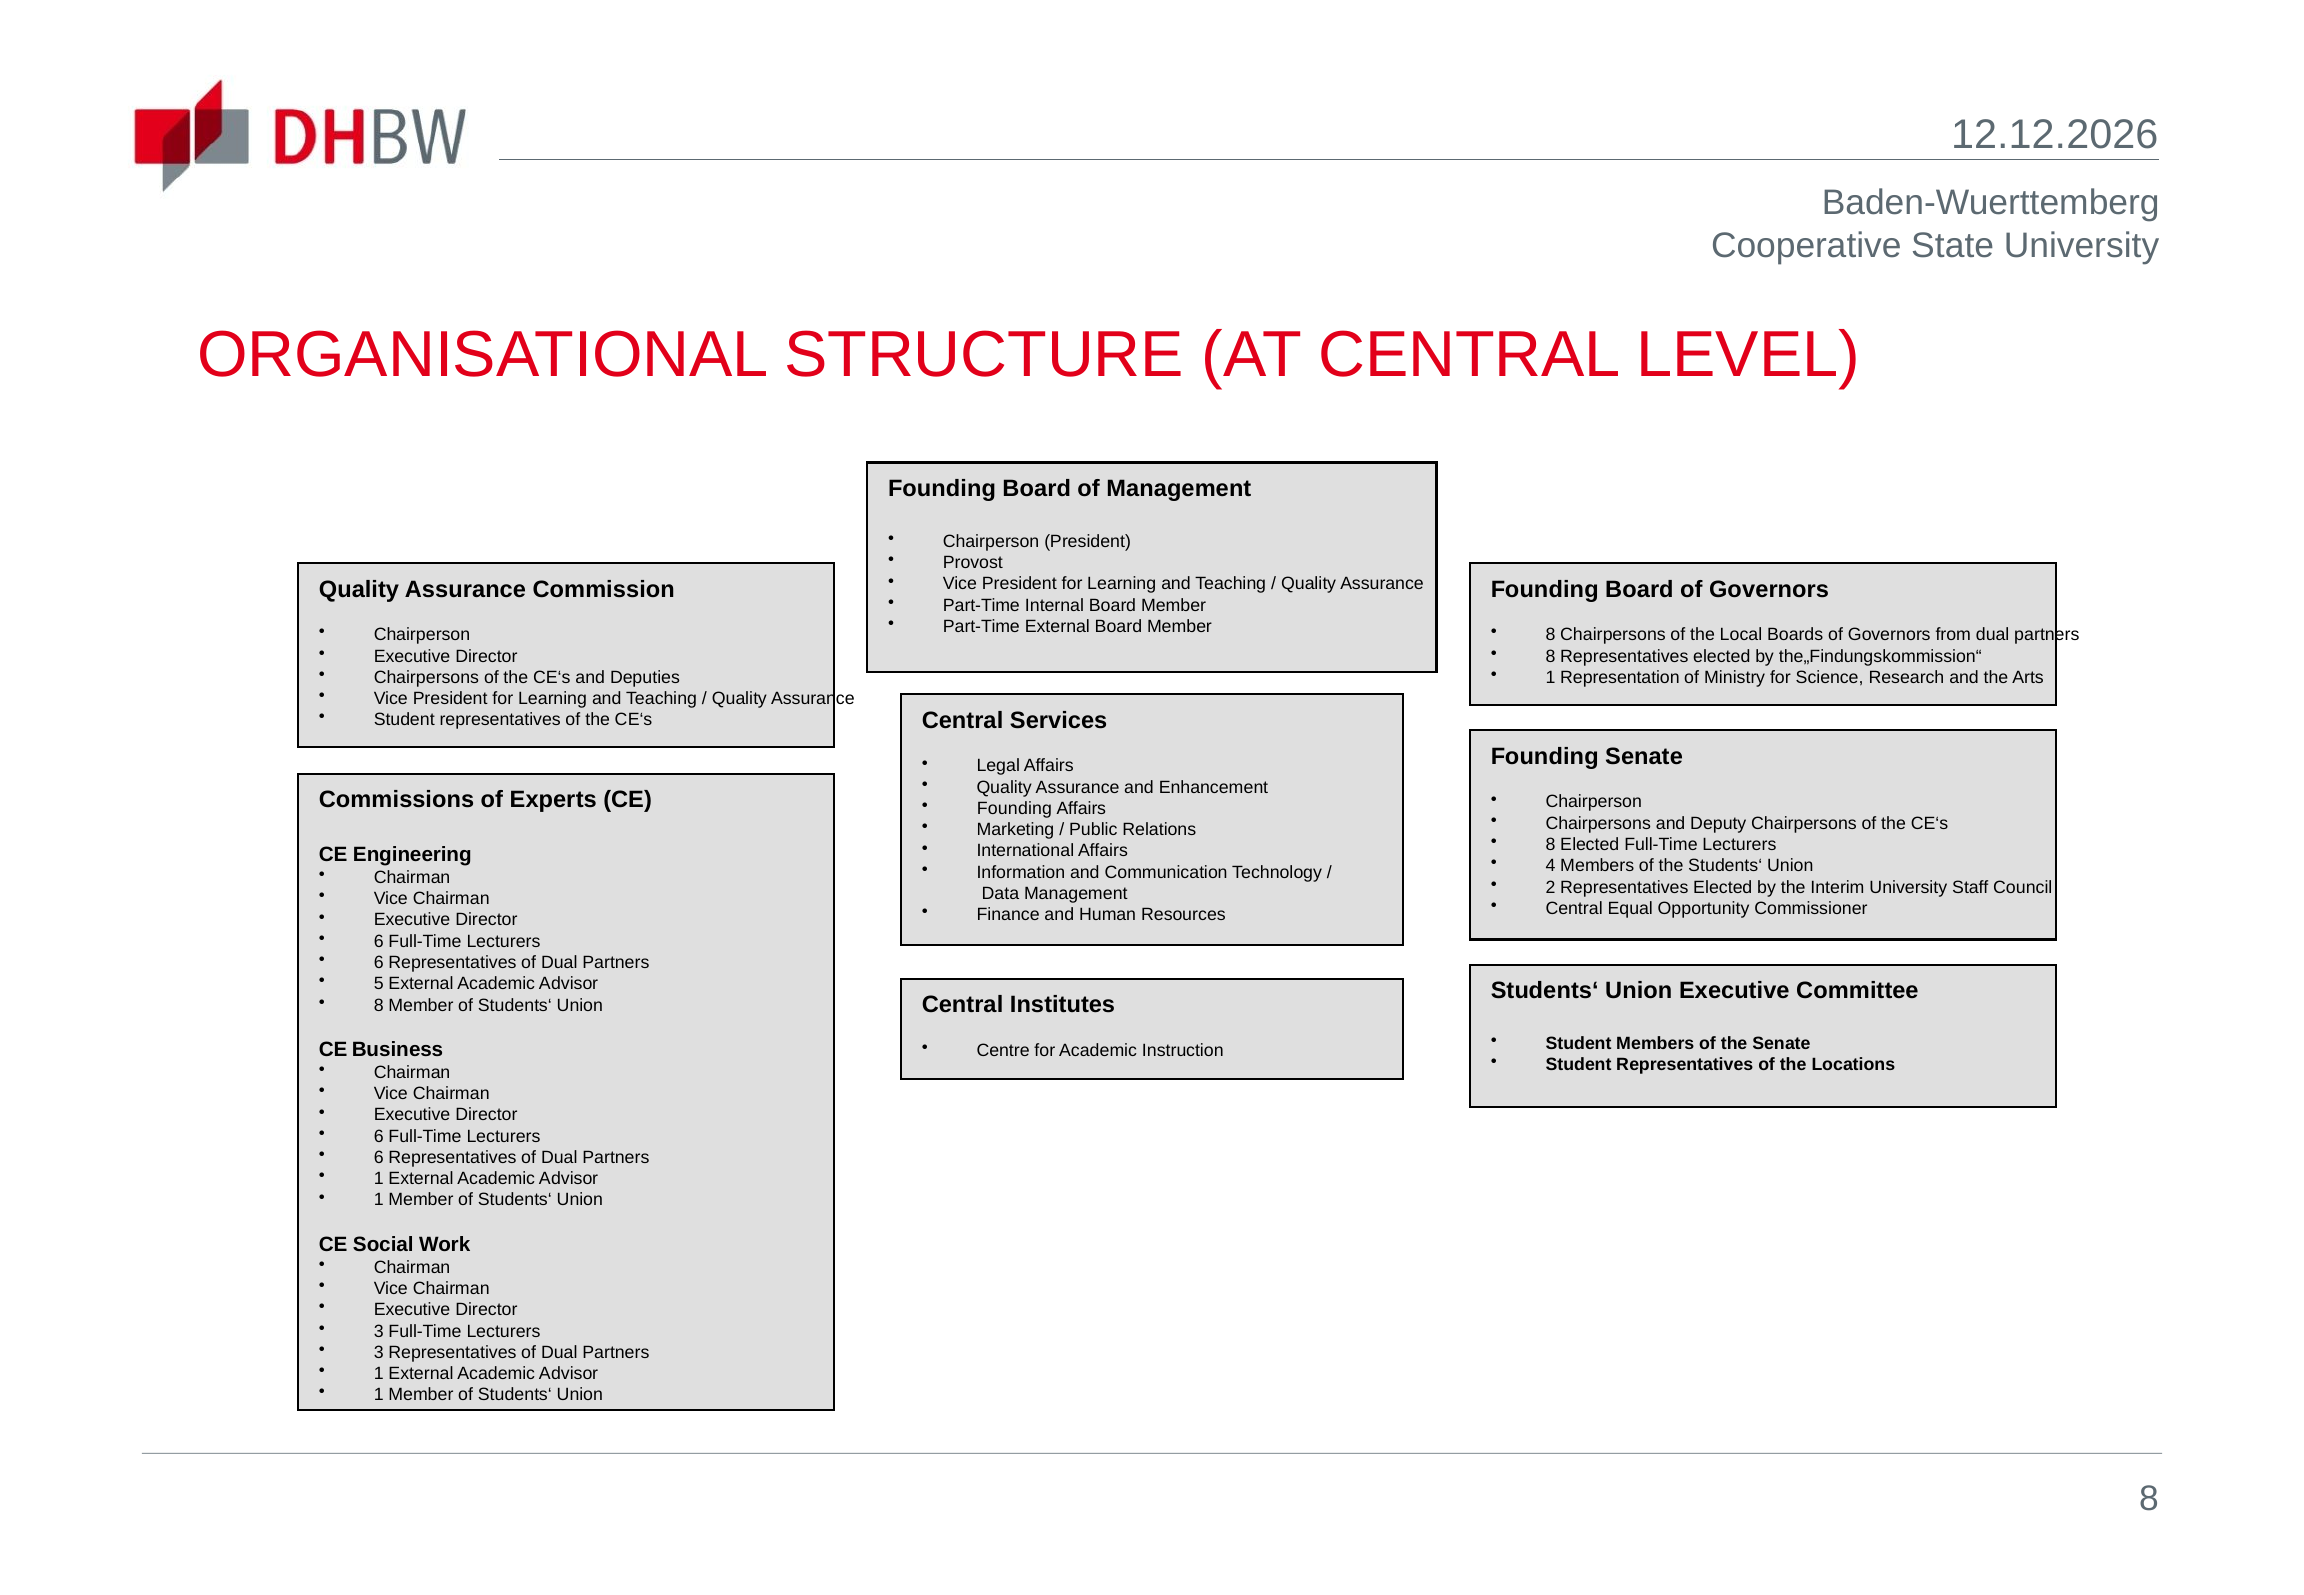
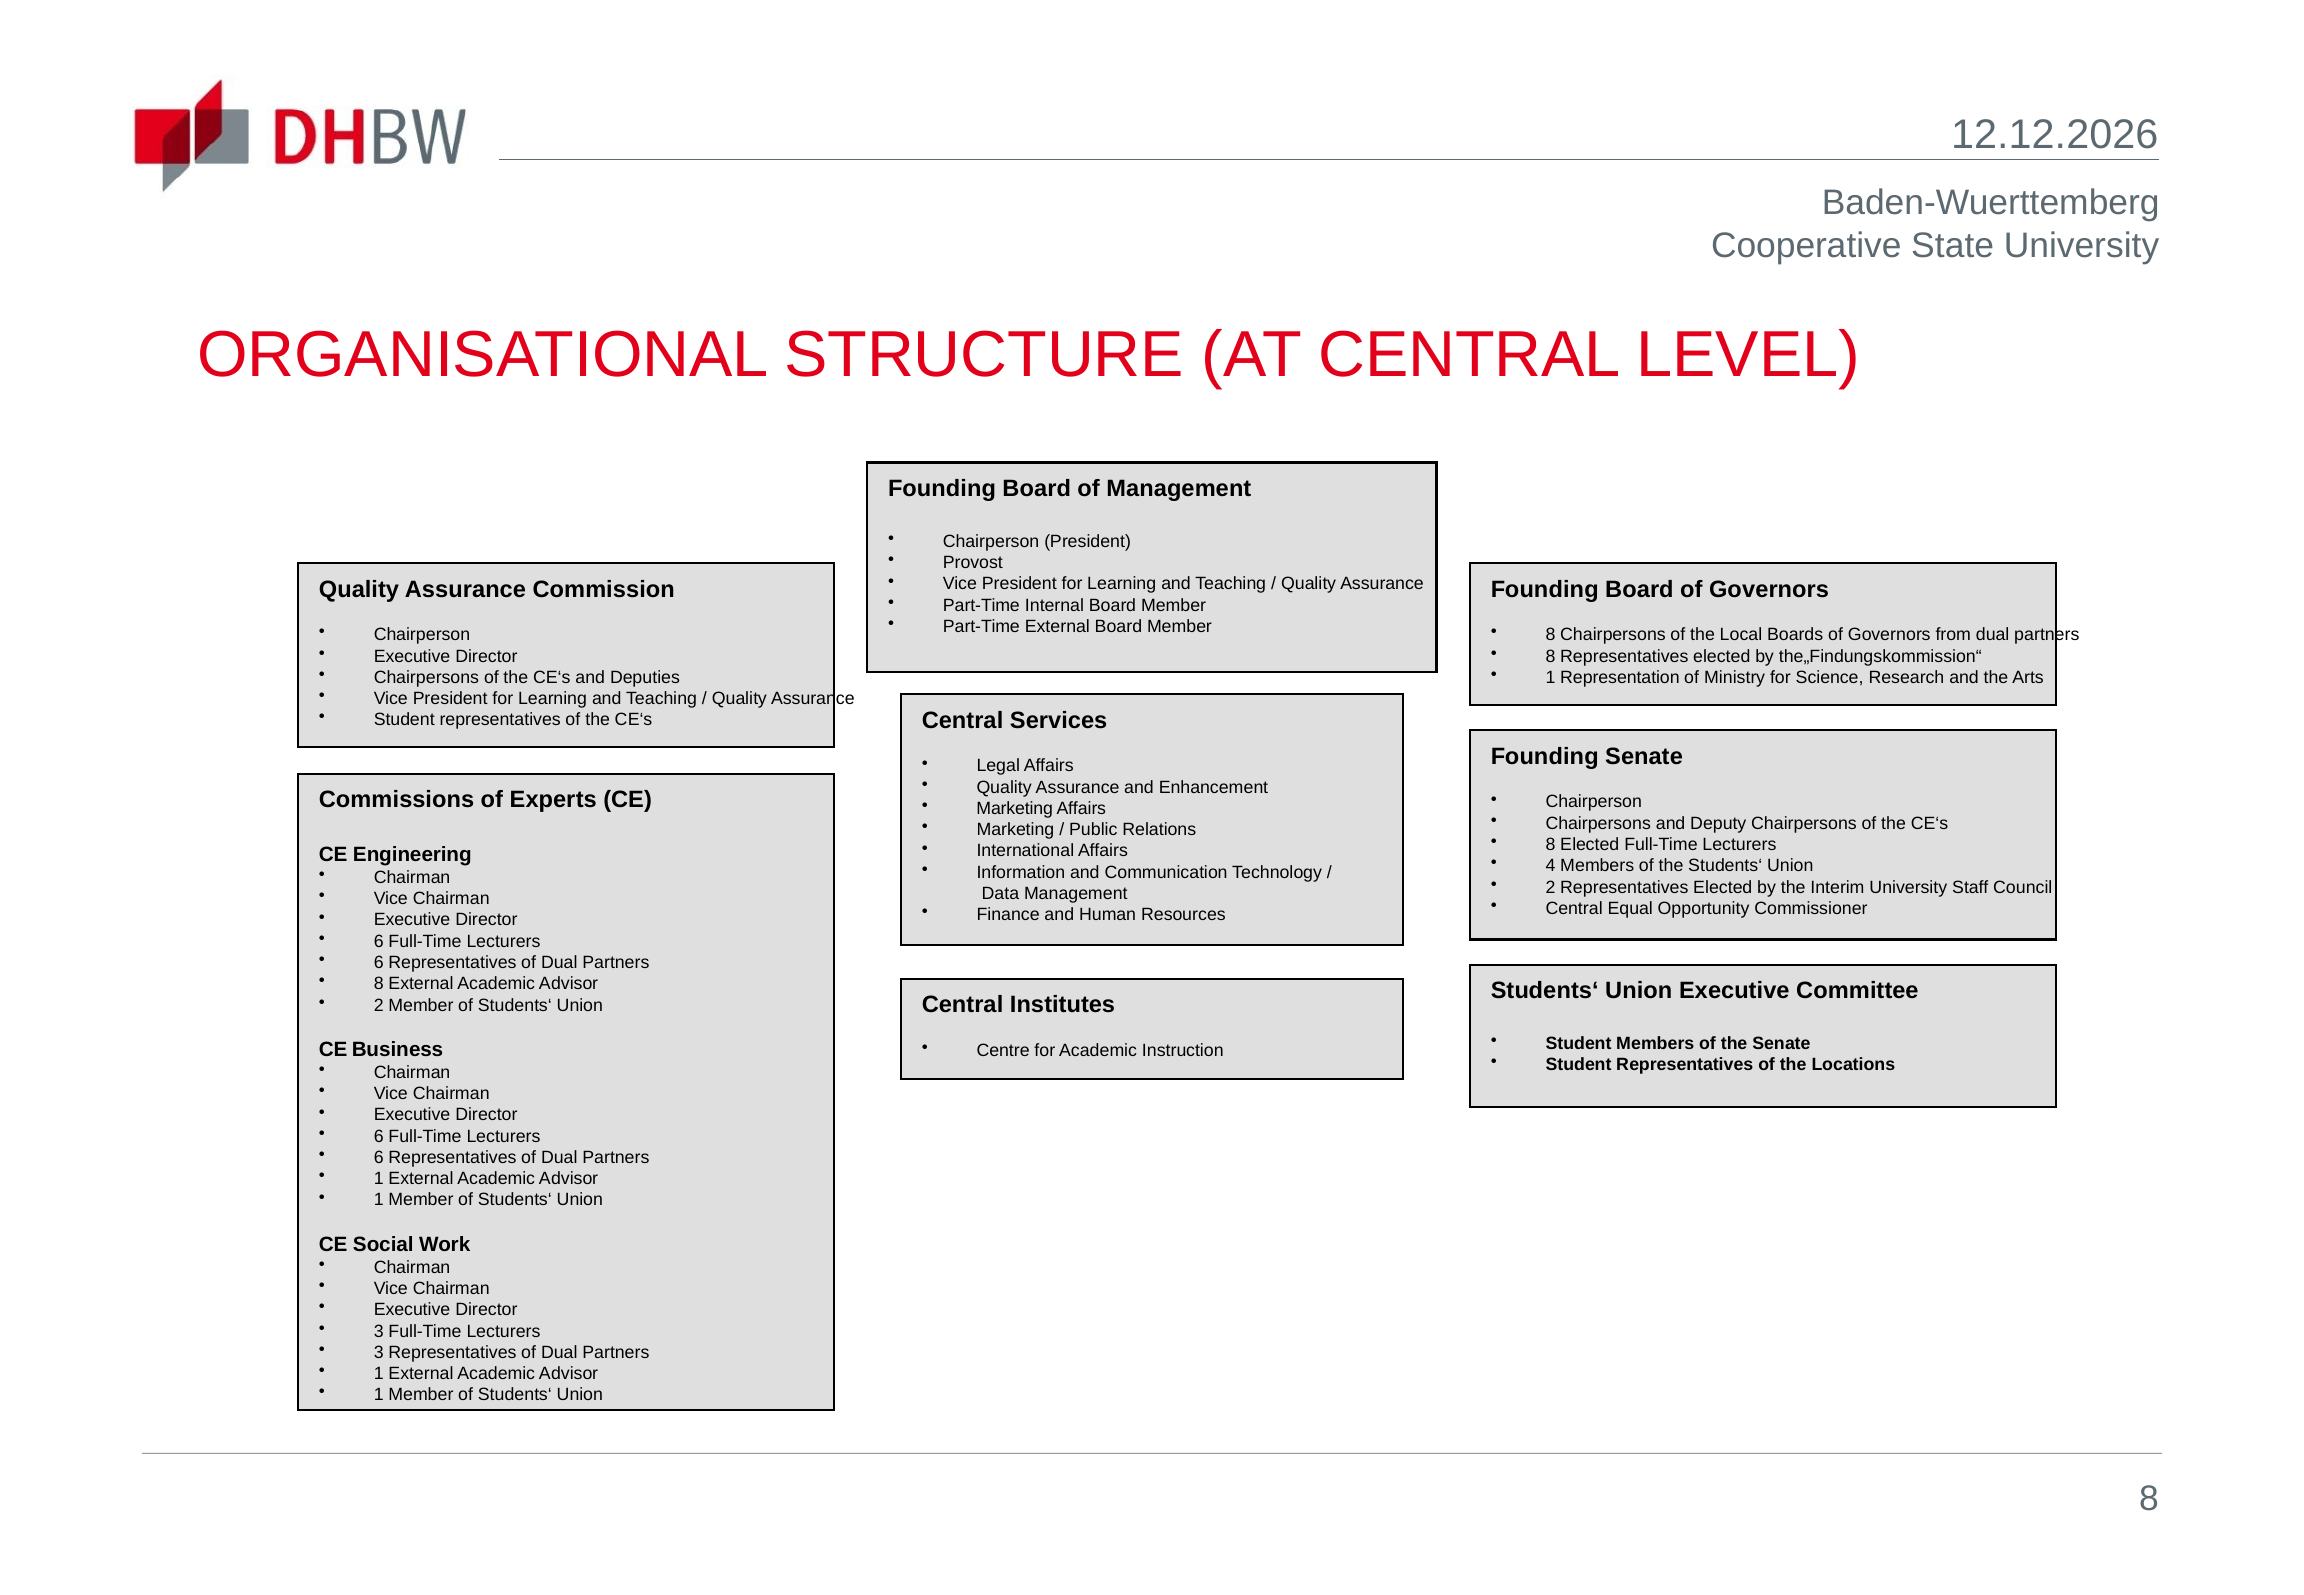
Founding: Founding -> Marketing (1015, 809)
5: 5 -> 8 (379, 984)
8: 8 -> 2 (379, 1005)
